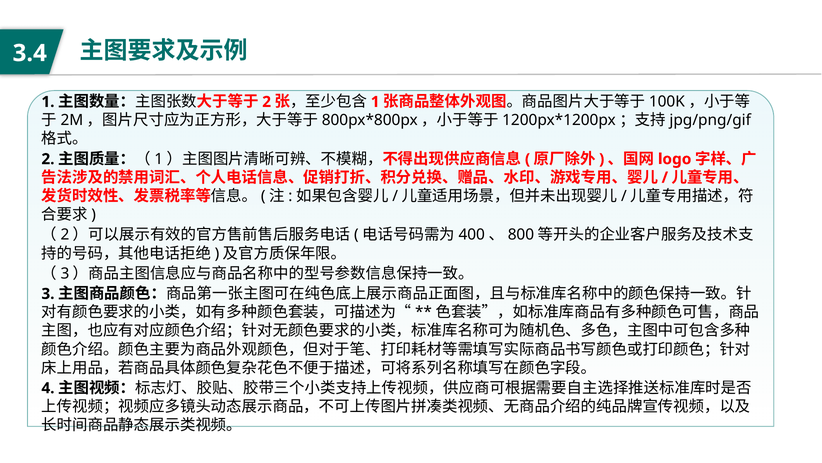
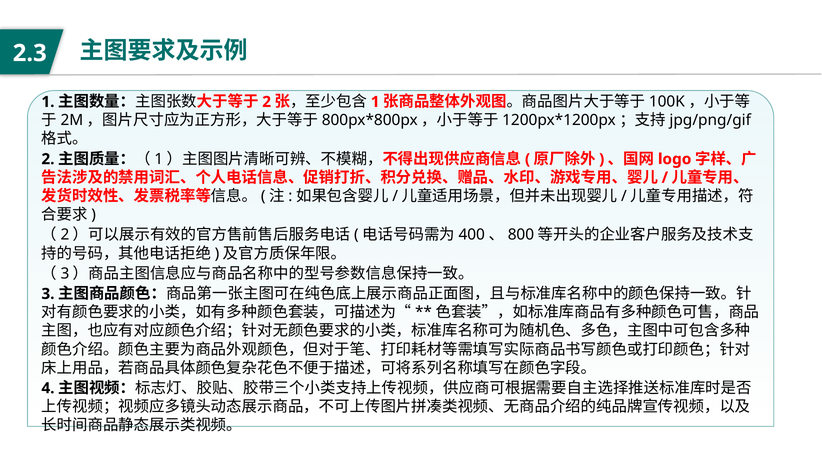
3.4: 3.4 -> 2.3 (30, 53)
